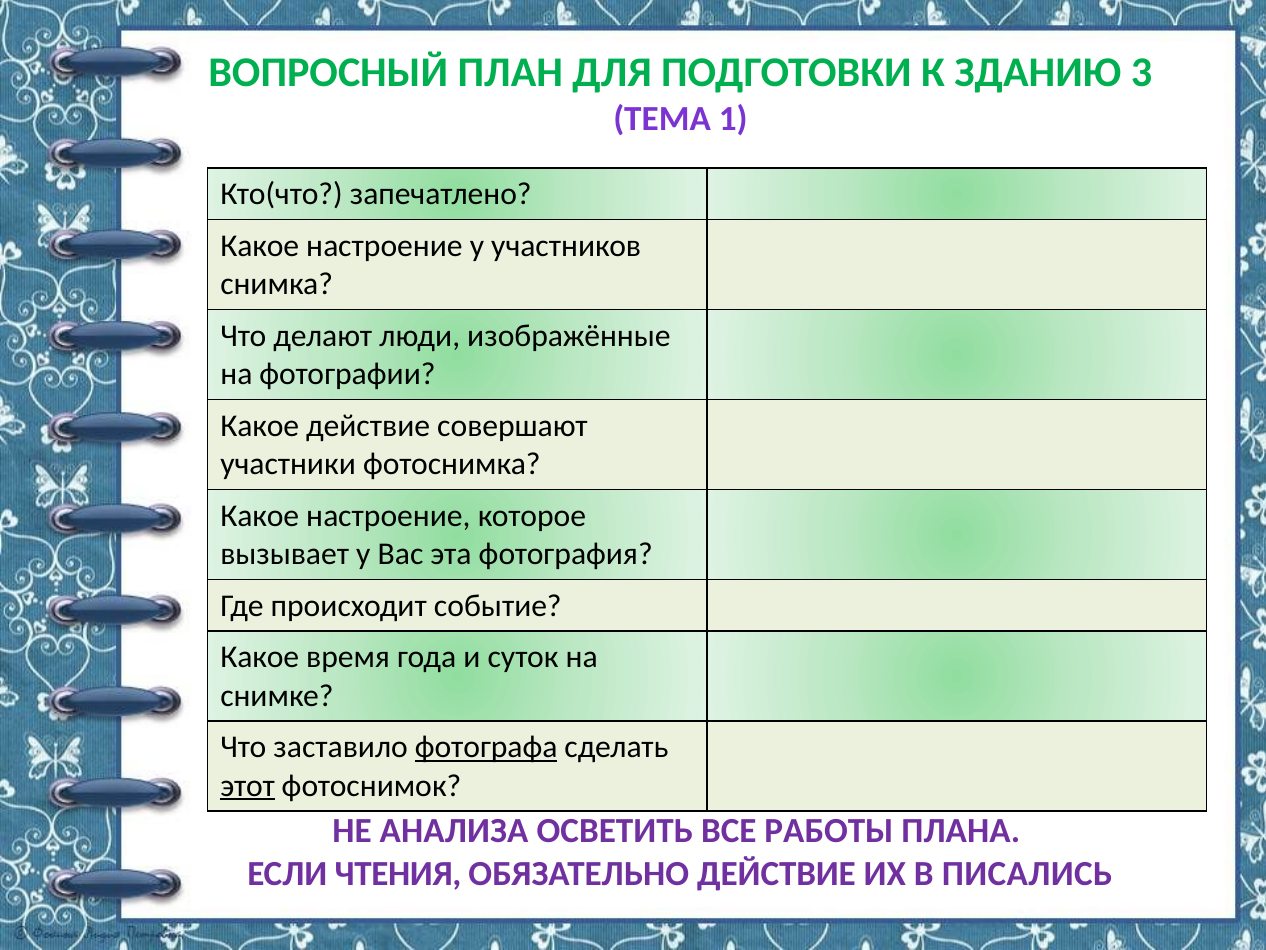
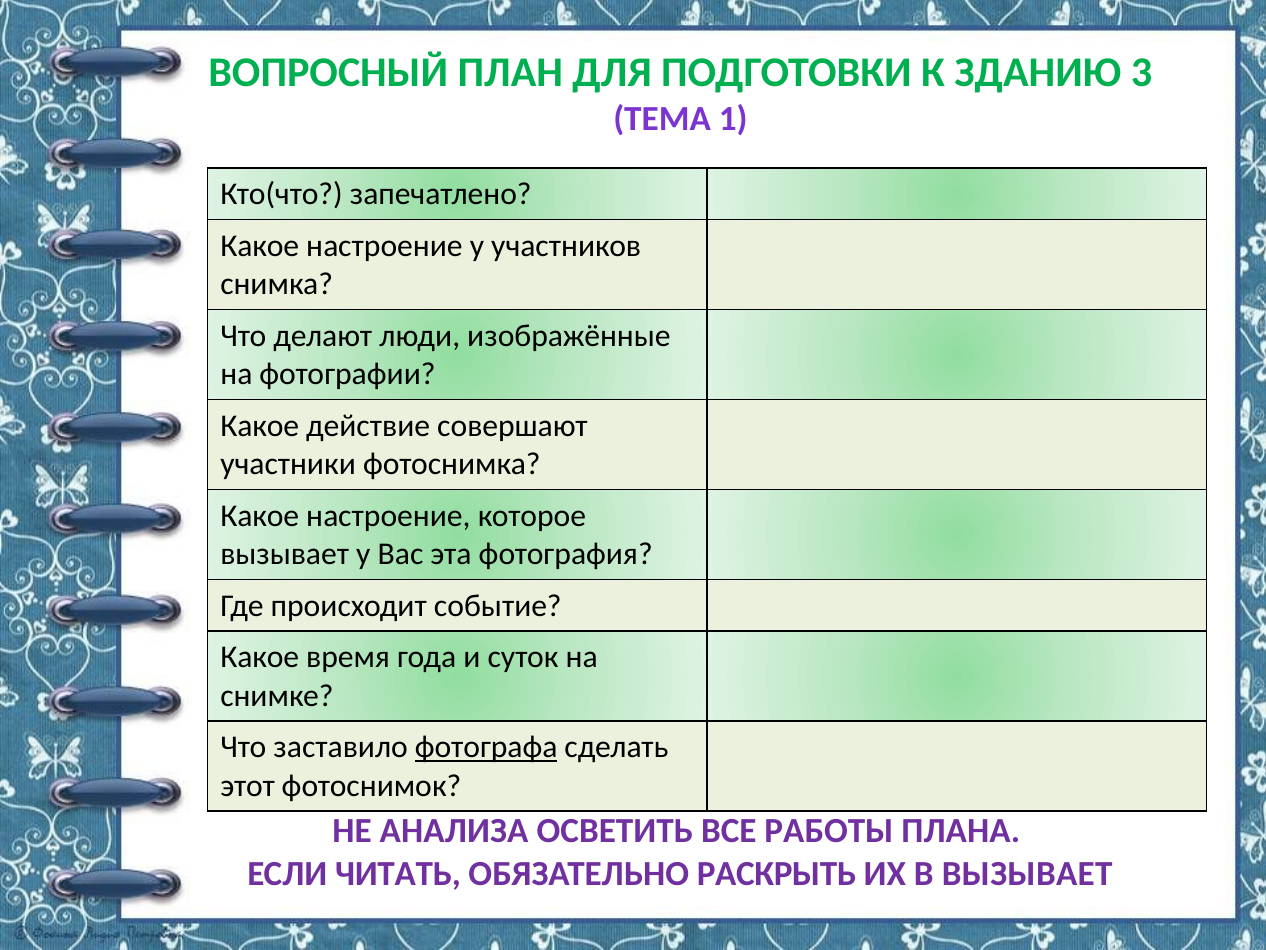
этот underline: present -> none (248, 785)
ЧТЕНИЯ: ЧТЕНИЯ -> ЧИТАТЬ (398, 873)
ОБЯЗАТЕЛЬНО ДЕЙСТВИЕ: ДЕЙСТВИЕ -> РАСКРЫТЬ (777, 873)
В ПИСАЛИСЬ: ПИСАЛИСЬ -> ВЫЗЫВАЕТ (1027, 873)
